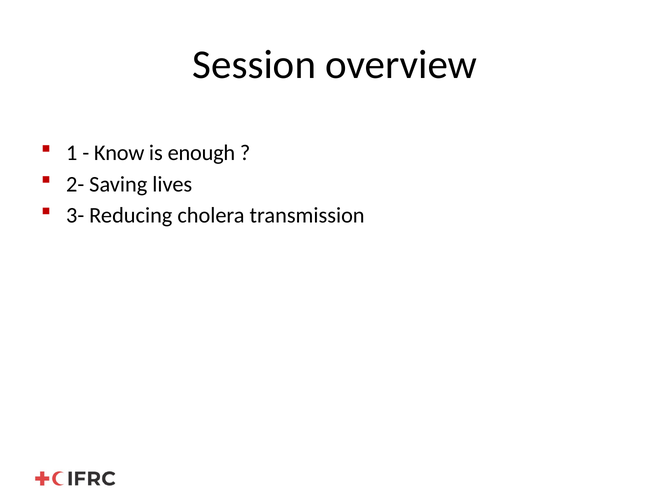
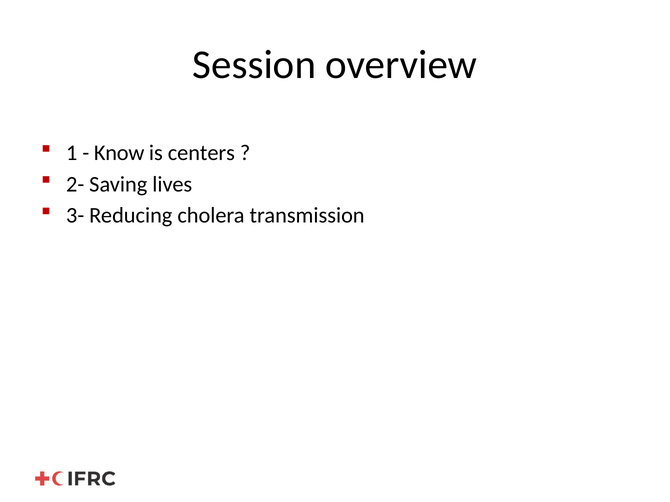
enough: enough -> centers (201, 153)
